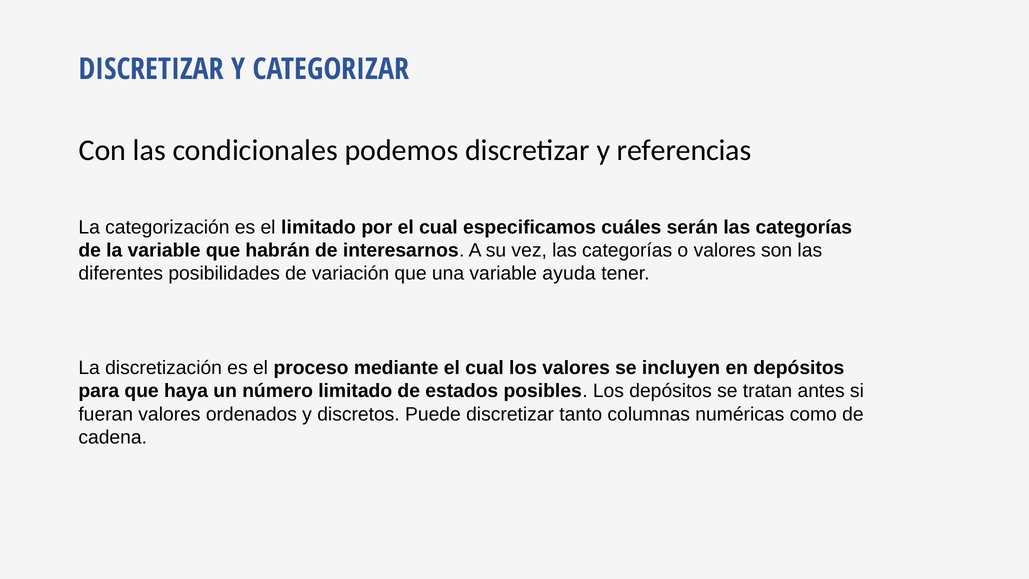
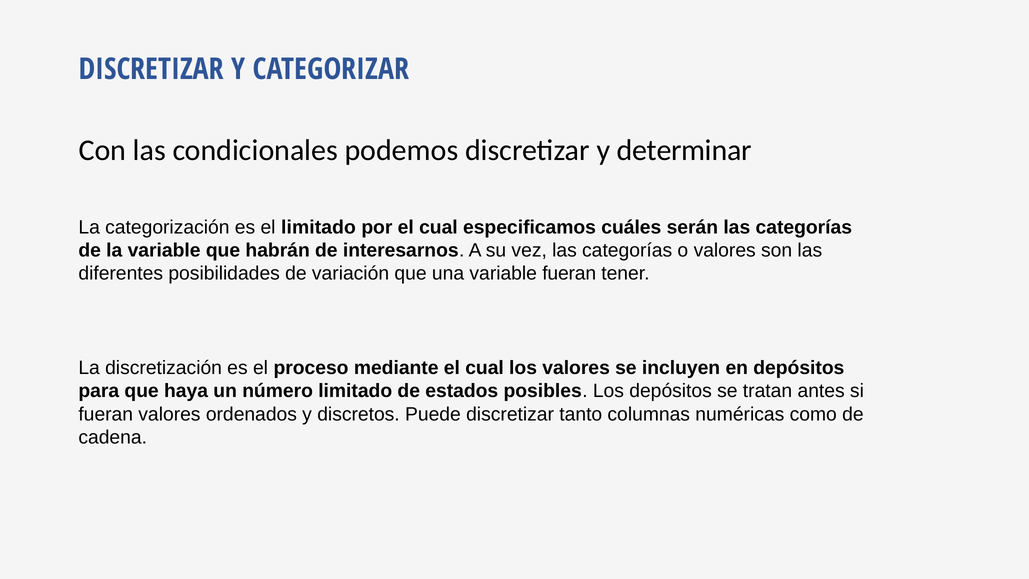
referencias: referencias -> determinar (684, 150)
variable ayuda: ayuda -> fueran (569, 273)
